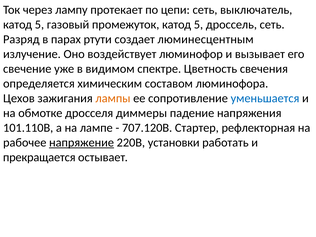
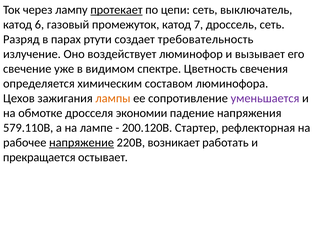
протекает underline: none -> present (116, 10)
5: 5 -> 6 (39, 25)
промежуток катод 5: 5 -> 7 (198, 25)
люминесцентным: люминесцентным -> требовательность (206, 39)
уменьшается colour: blue -> purple (265, 98)
диммеры: диммеры -> экономии (142, 113)
101.110В: 101.110В -> 579.110В (28, 128)
707.120В: 707.120В -> 200.120В (147, 128)
установки: установки -> возникает (174, 143)
